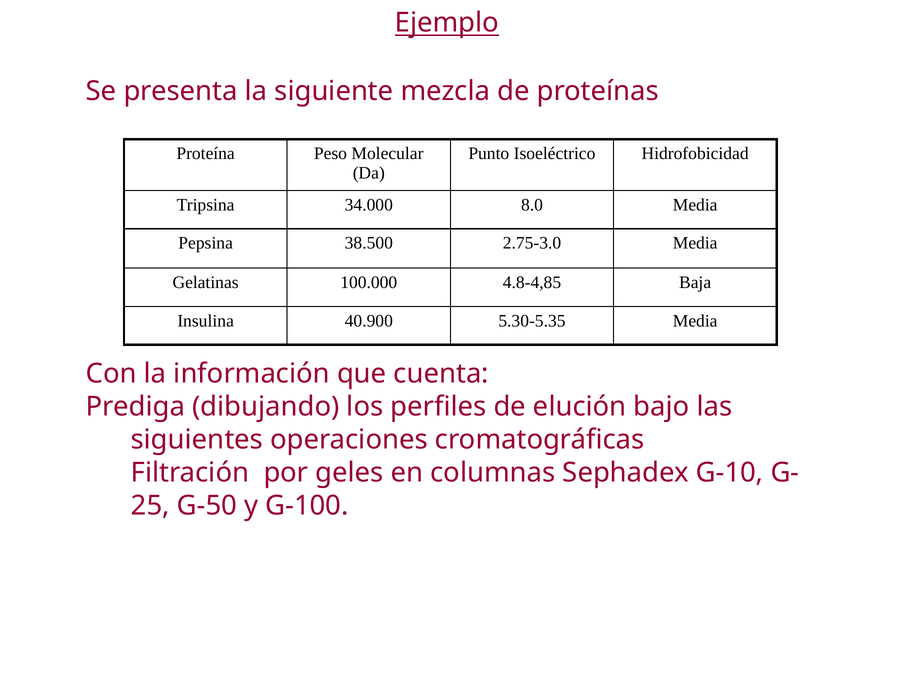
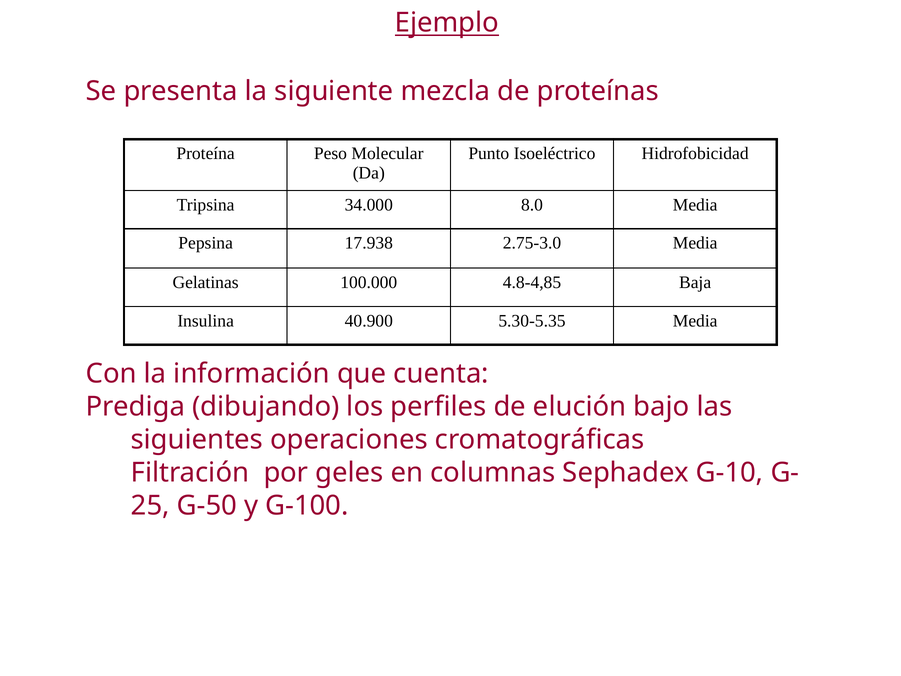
38.500: 38.500 -> 17.938 (369, 243)
